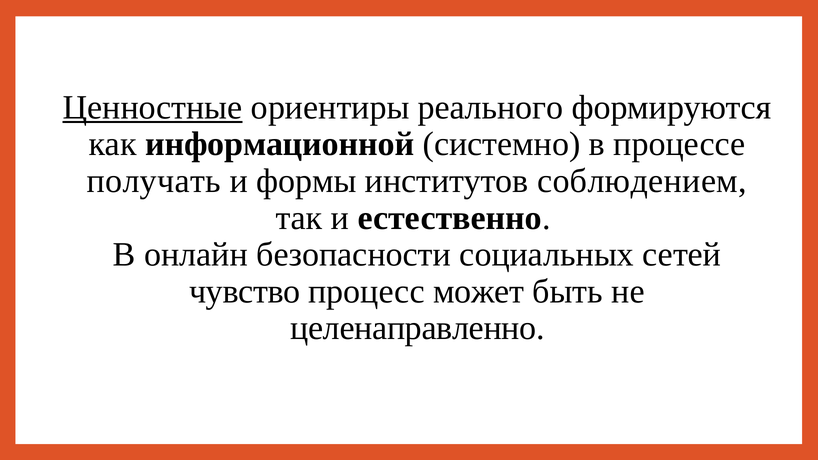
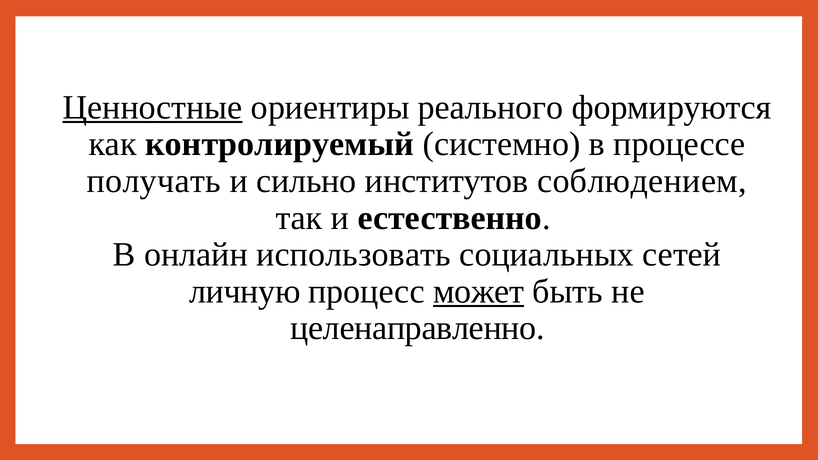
информационной: информационной -> контролируемый (280, 144)
формы: формы -> сильно (306, 181)
безопасности: безопасности -> использовать (354, 255)
чувство: чувство -> личную (245, 292)
может underline: none -> present (479, 292)
